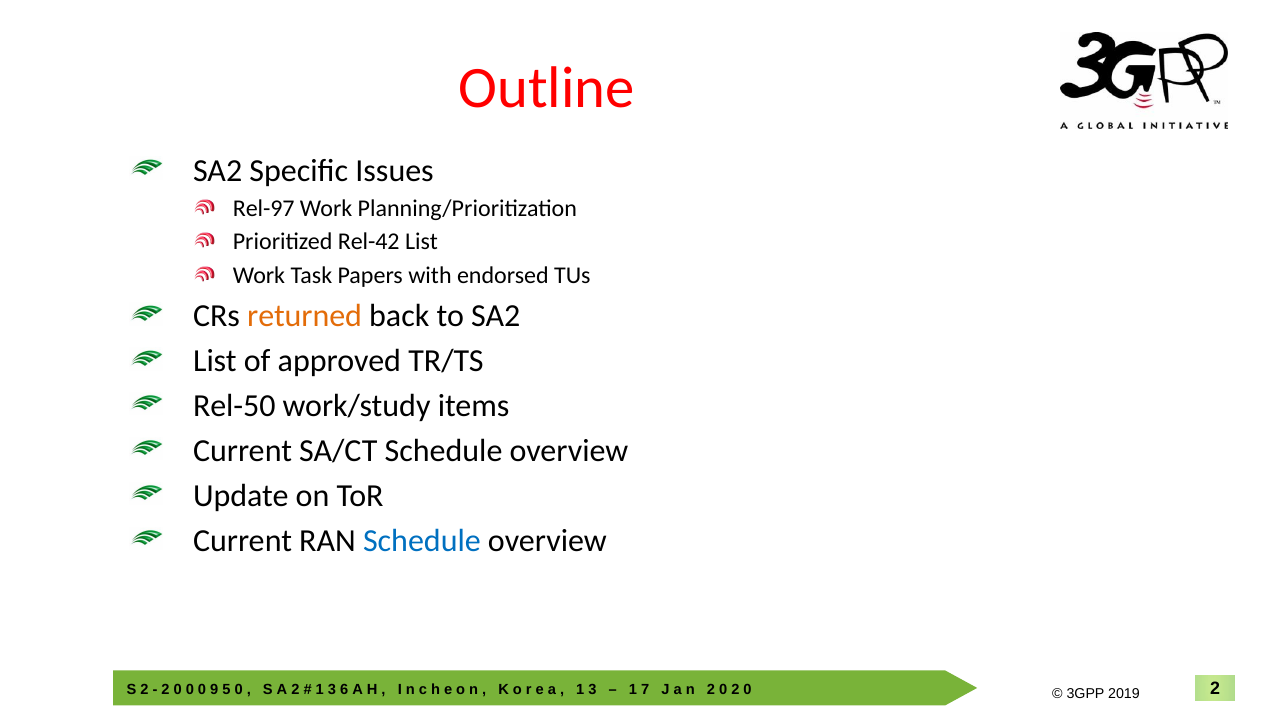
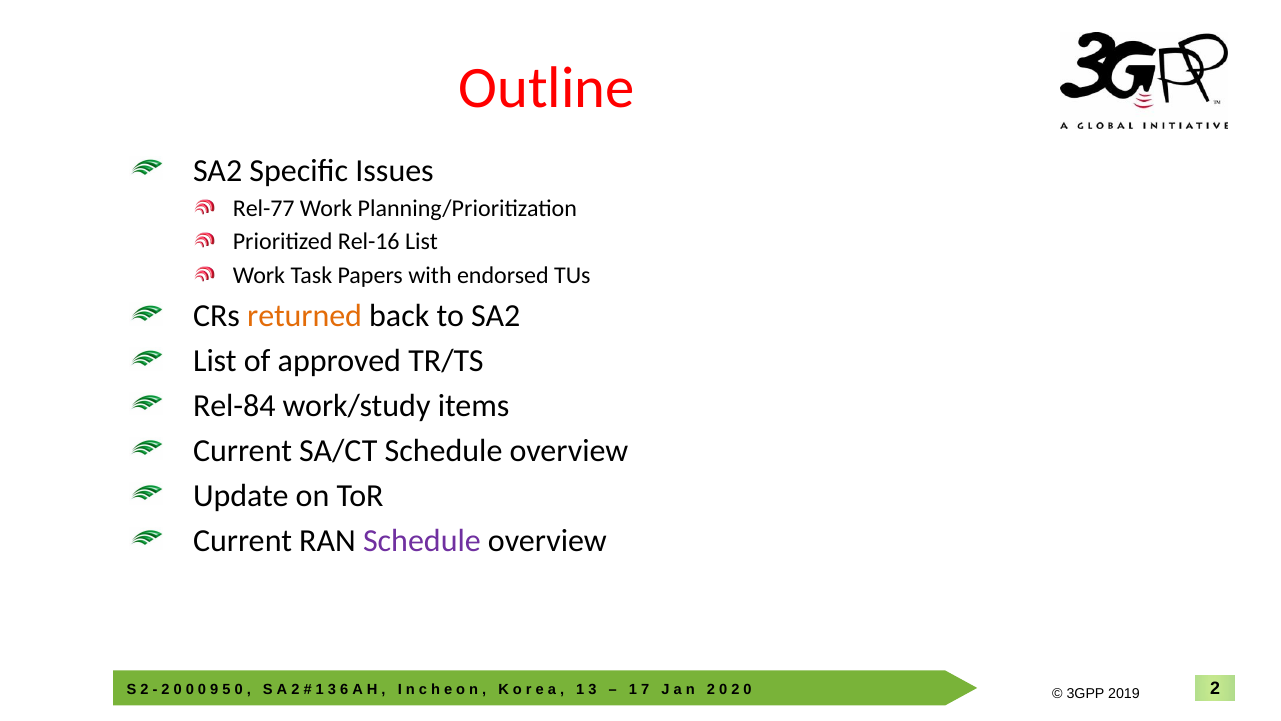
Rel-97: Rel-97 -> Rel-77 (264, 208)
Rel-42: Rel-42 -> Rel-16 (369, 242)
Rel-50: Rel-50 -> Rel-84 (234, 406)
Schedule colour: blue -> purple (422, 540)
